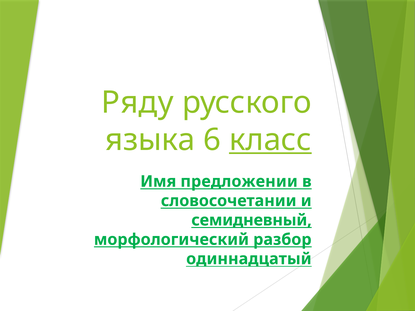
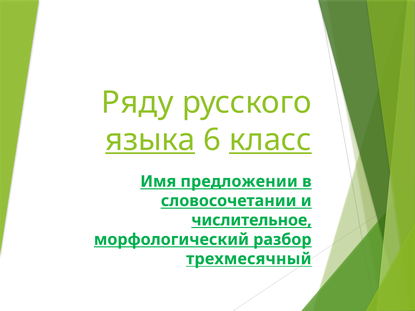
языка underline: none -> present (150, 140)
семидневный: семидневный -> числительное (252, 220)
одиннадцатый: одиннадцатый -> трехмесячный (249, 259)
